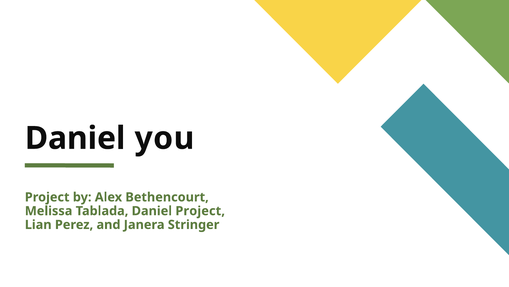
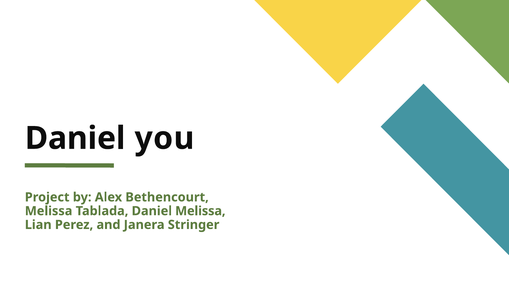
Daniel Project: Project -> Melissa (200, 210)
